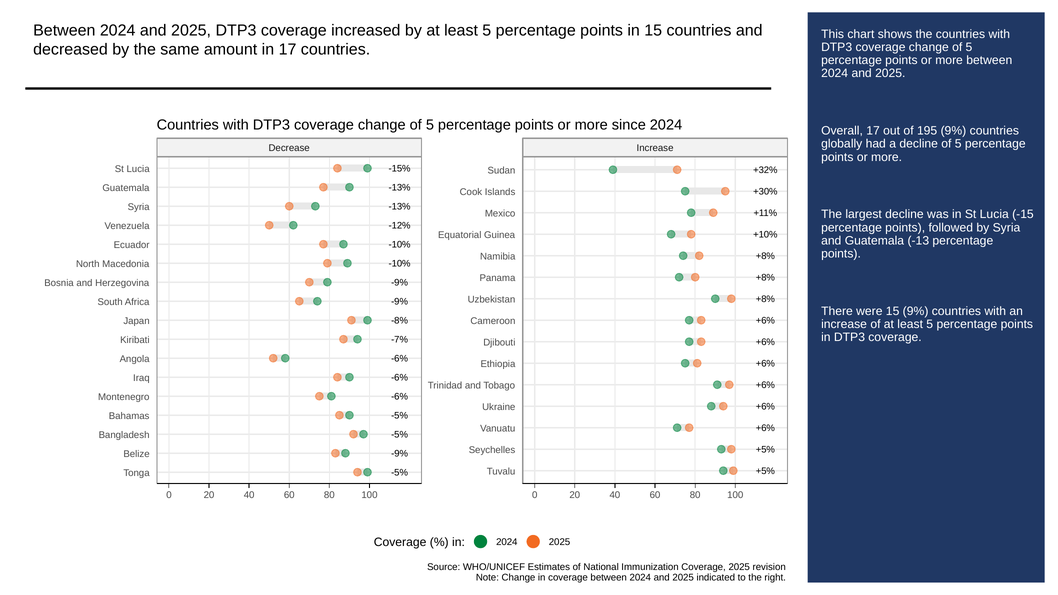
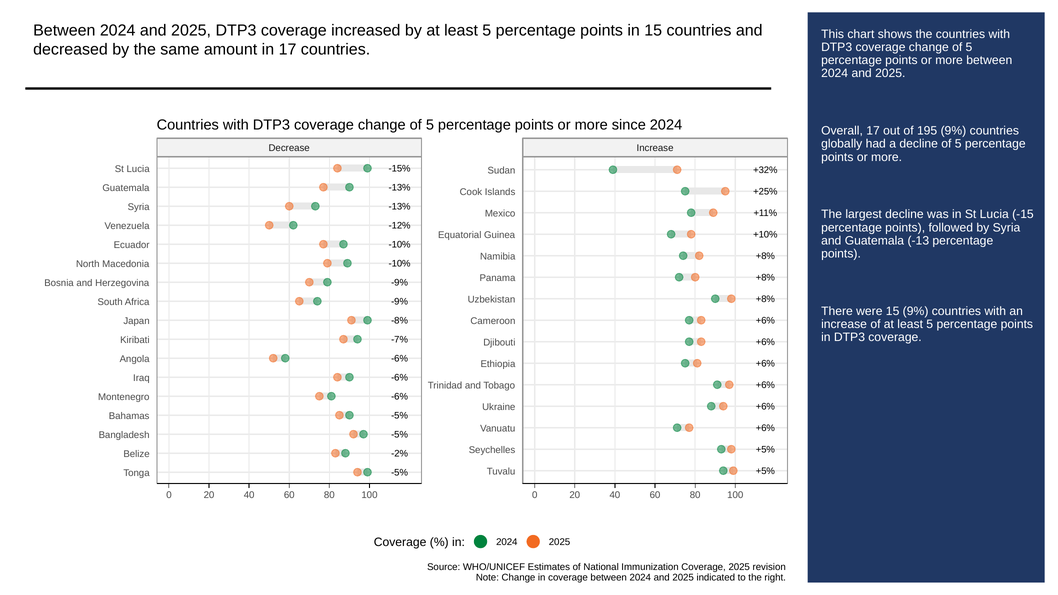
+30%: +30% -> +25% (765, 192)
-9%: -9% -> -2% (400, 454)
